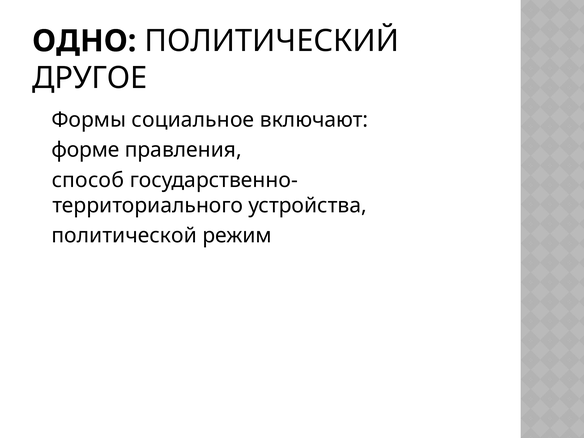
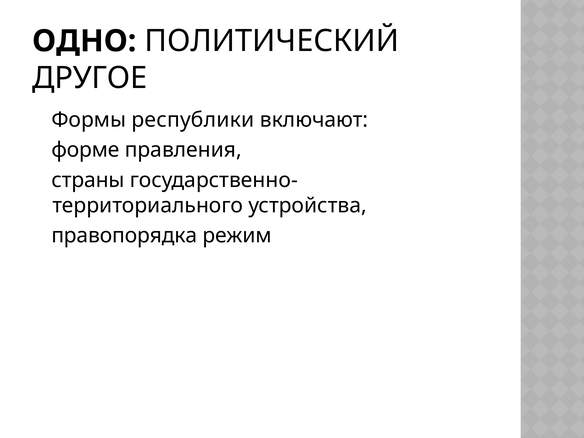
социальное: социальное -> республики (193, 120)
способ: способ -> страны (88, 180)
политической: политической -> правопорядка (124, 236)
